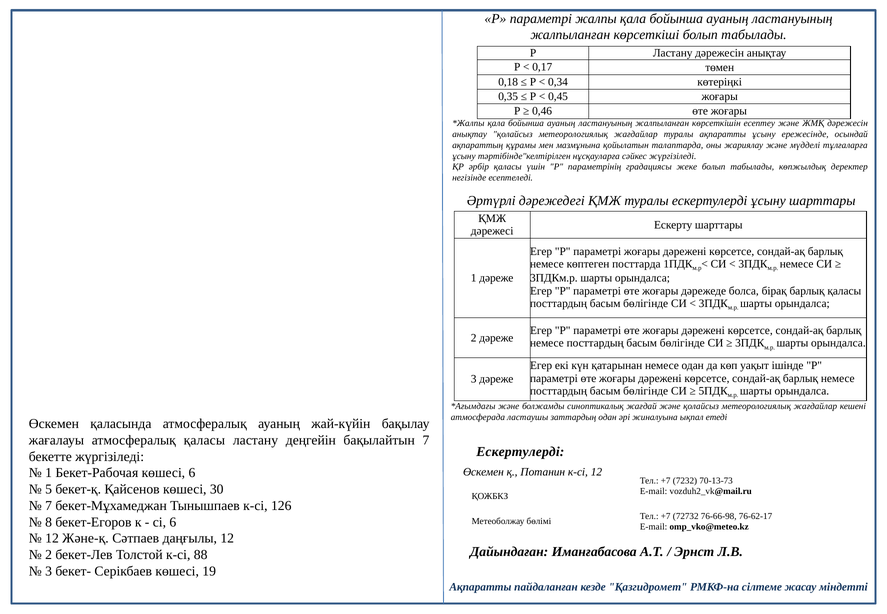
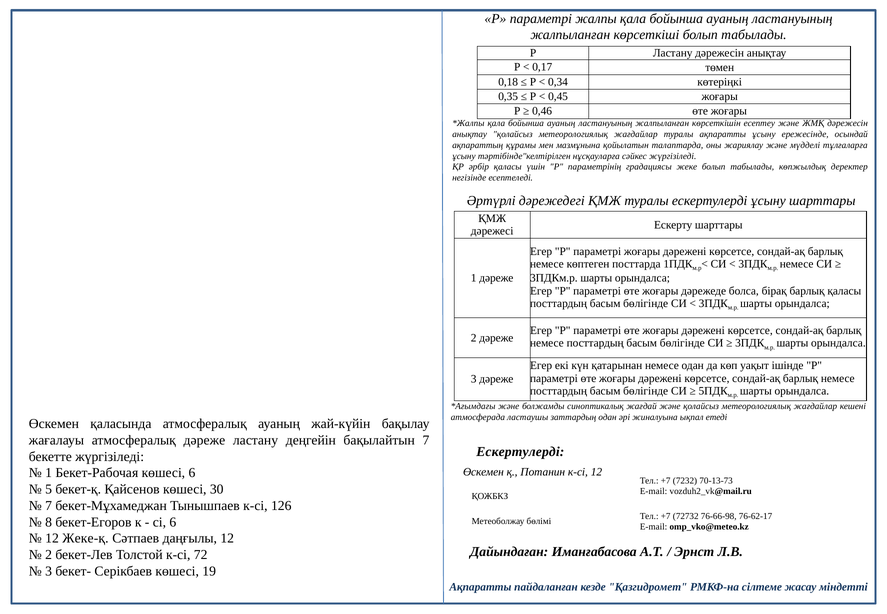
атмосфералық қаласы: қаласы -> дәреже (204, 440)
Және-қ: Және-қ -> Жеке-қ (85, 539)
88: 88 -> 72 (201, 555)
